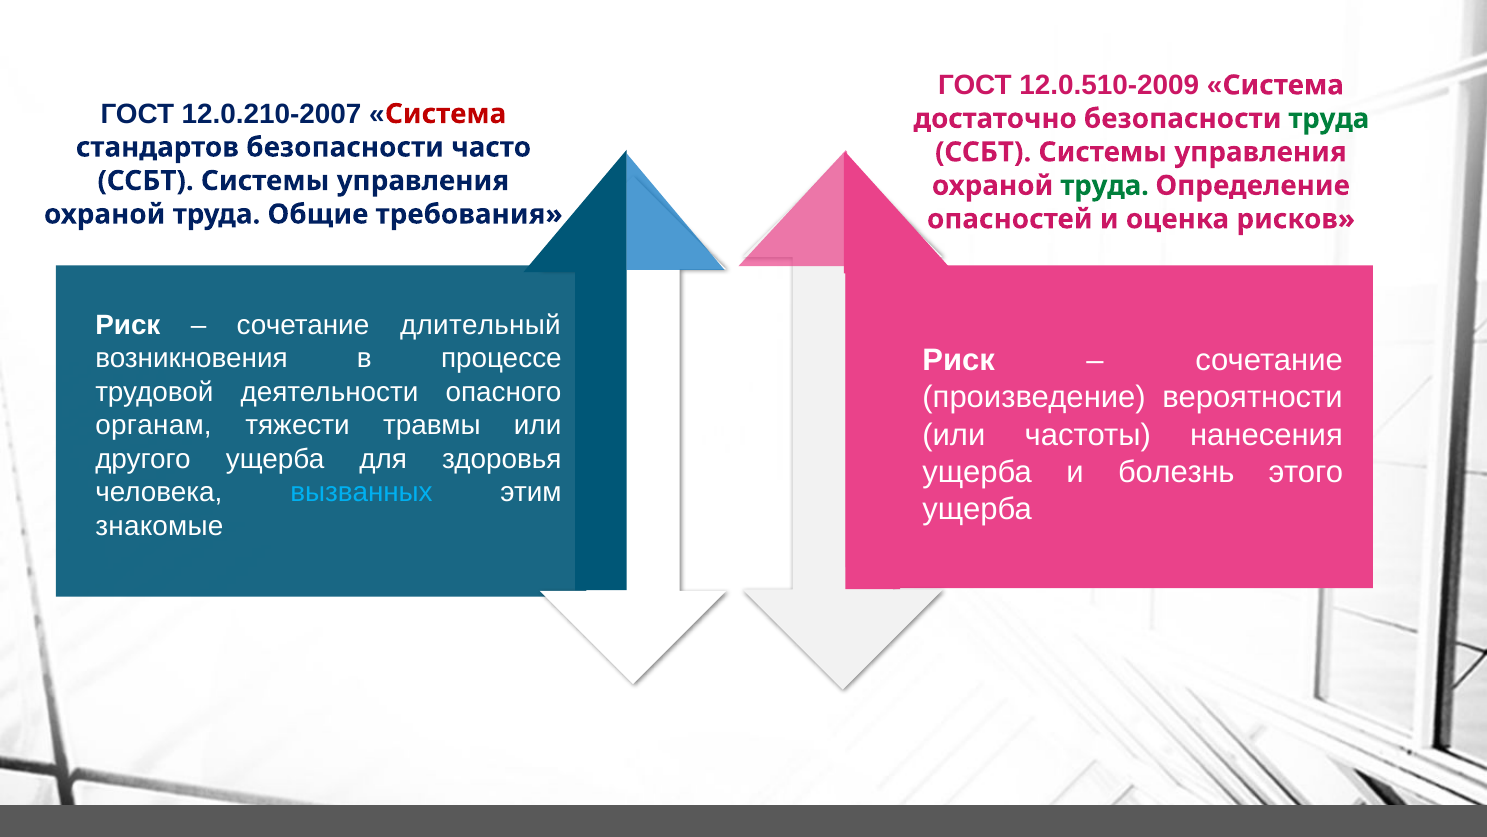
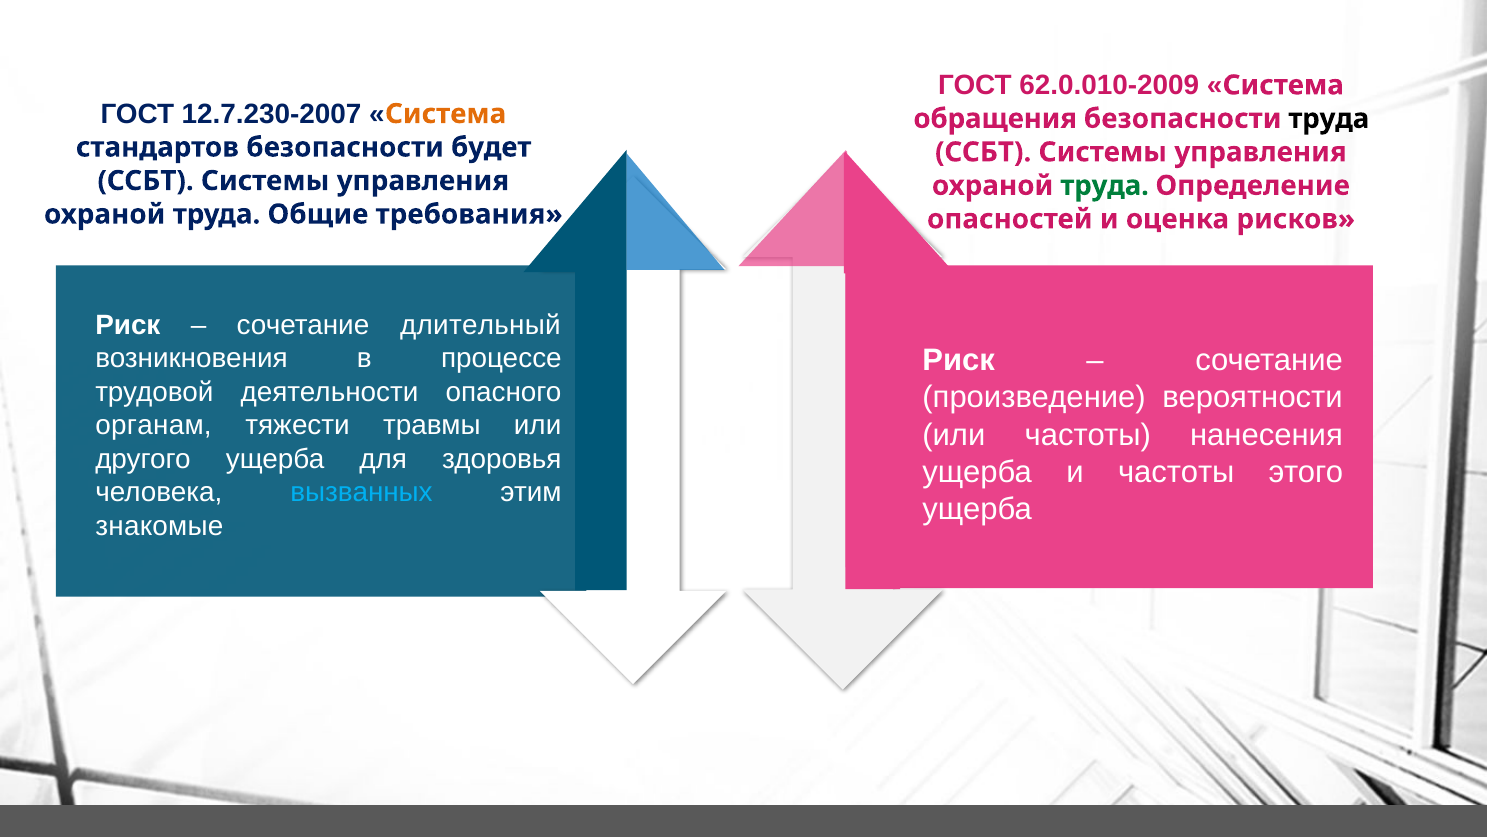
12.0.510-2009: 12.0.510-2009 -> 62.0.010-2009 (1109, 85)
12.0.210-2007: 12.0.210-2007 -> 12.7.230-2007 (272, 114)
Система colour: red -> orange (446, 114)
достаточно: достаточно -> обращения (995, 119)
труда colour: green -> black (1329, 119)
часто: часто -> будет (491, 147)
и болезнь: болезнь -> частоты (1176, 472)
